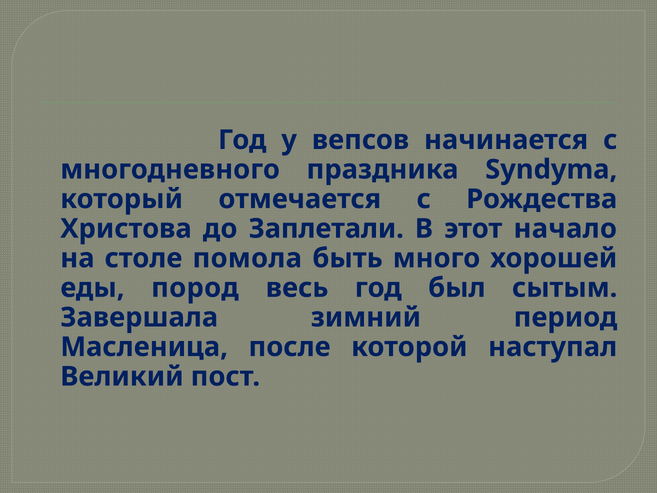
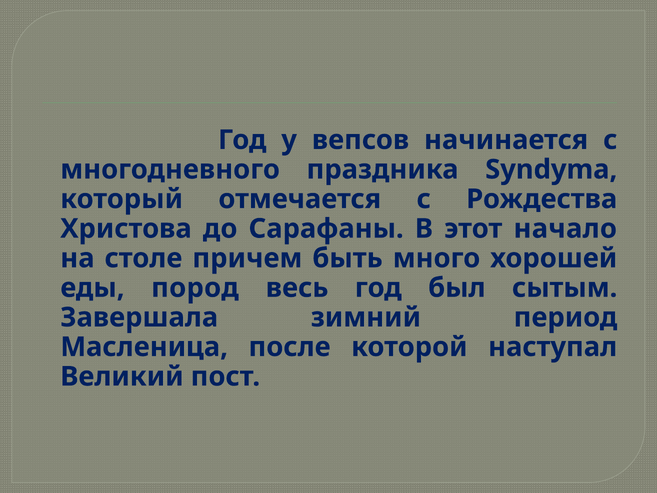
Заплетали: Заплетали -> Сарафаны (326, 229)
помола: помола -> причем (247, 258)
